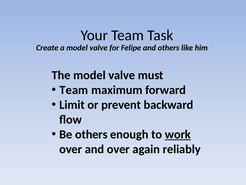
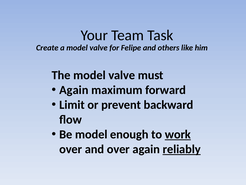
Team: Team -> Again (74, 90)
Be others: others -> model (91, 134)
reliably underline: none -> present (182, 149)
